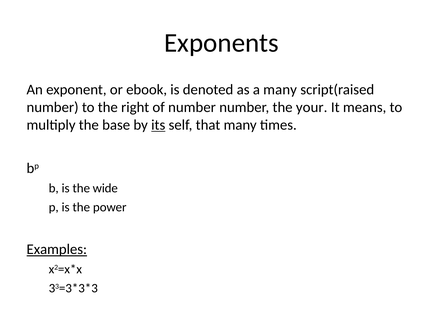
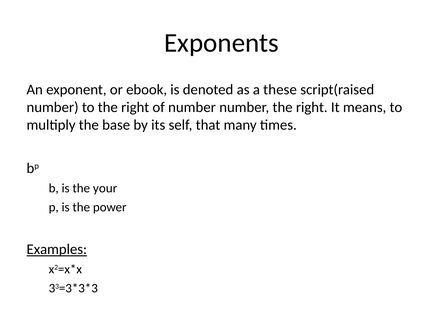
a many: many -> these (280, 90)
number the your: your -> right (312, 107)
its underline: present -> none (158, 125)
wide: wide -> your (105, 188)
